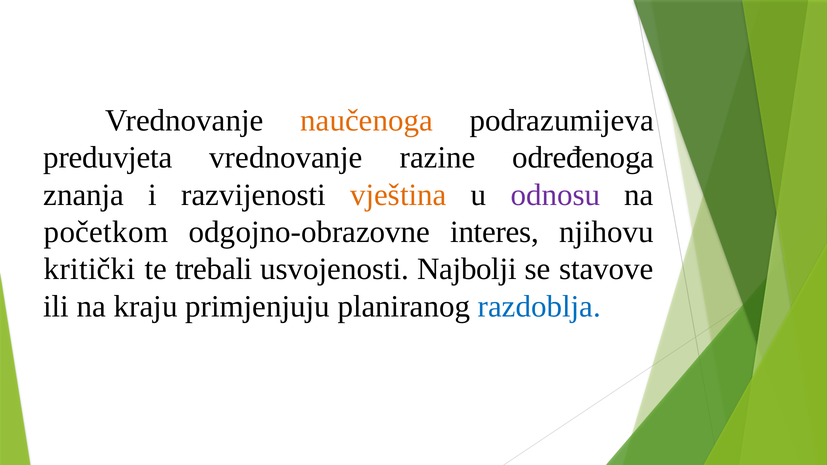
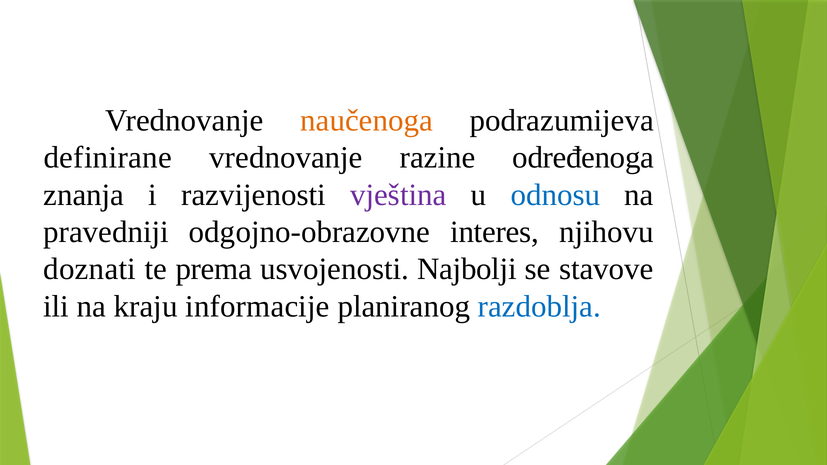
preduvjeta: preduvjeta -> definirane (108, 158)
vještina colour: orange -> purple (398, 195)
odnosu colour: purple -> blue (555, 195)
početkom: početkom -> pravedniji (106, 232)
kritički: kritički -> doznati (90, 269)
trebali: trebali -> prema (214, 269)
primjenjuju: primjenjuju -> informacije (257, 307)
